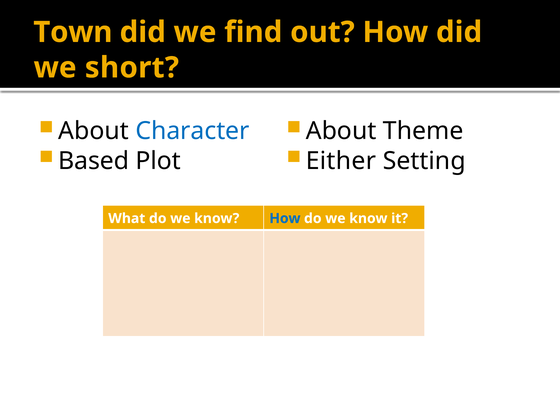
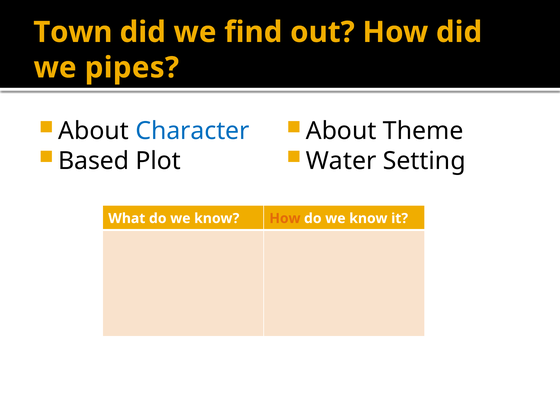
short: short -> pipes (132, 68)
Either: Either -> Water (341, 161)
How colour: blue -> orange (285, 218)
